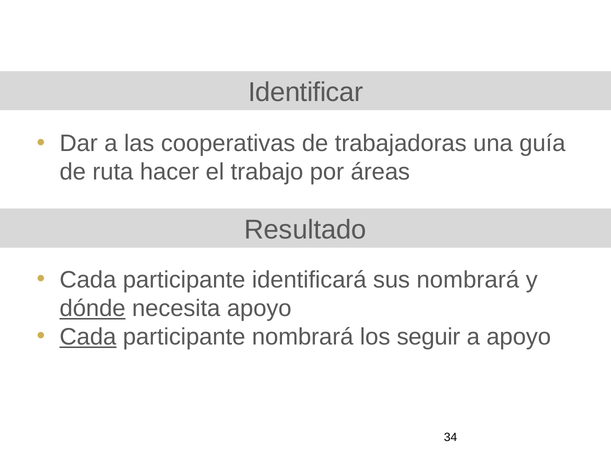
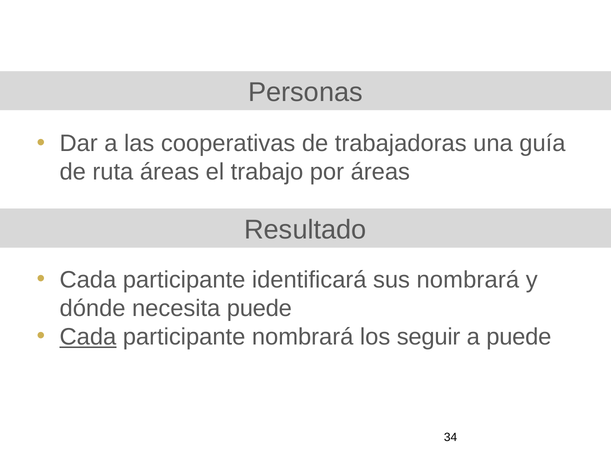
Identificar: Identificar -> Personas (305, 93)
ruta hacer: hacer -> áreas (170, 172)
dónde underline: present -> none (93, 309)
necesita apoyo: apoyo -> puede (259, 309)
a apoyo: apoyo -> puede (519, 337)
